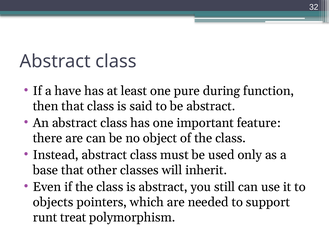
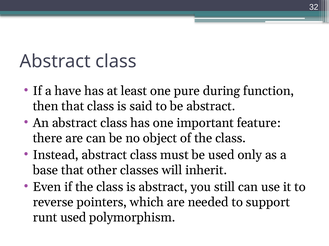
objects: objects -> reverse (53, 203)
runt treat: treat -> used (73, 218)
